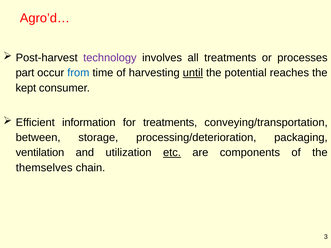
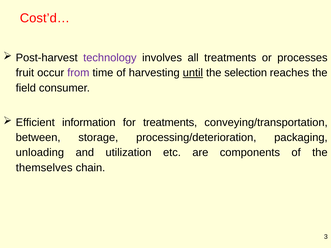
Agro’d…: Agro’d… -> Cost’d… (45, 18)
part: part -> fruit (25, 73)
from colour: blue -> purple (78, 73)
potential: potential -> selection (246, 73)
kept: kept -> field (26, 88)
ventilation: ventilation -> unloading (40, 153)
etc underline: present -> none (172, 153)
